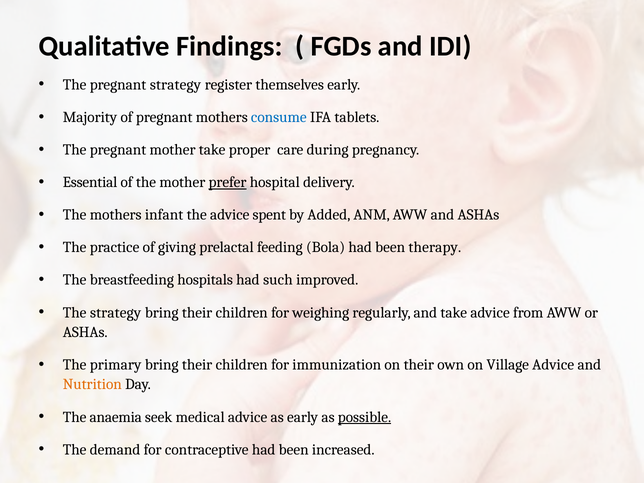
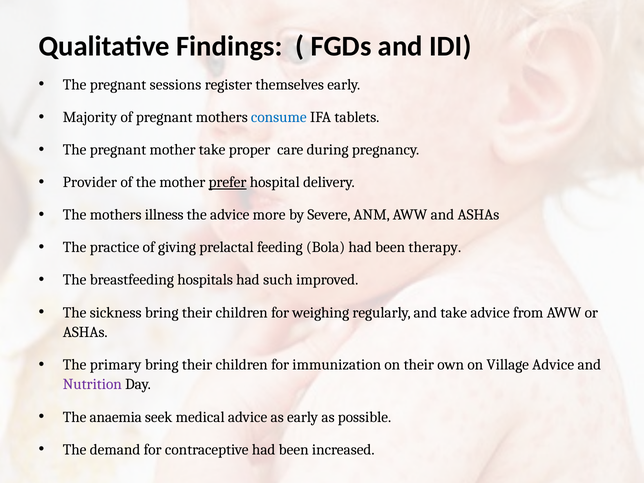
pregnant strategy: strategy -> sessions (175, 85)
Essential: Essential -> Provider (90, 182)
infant: infant -> illness (164, 215)
spent: spent -> more (269, 215)
Added: Added -> Severe (329, 215)
The strategy: strategy -> sickness (116, 313)
Nutrition colour: orange -> purple (92, 384)
possible underline: present -> none (365, 417)
